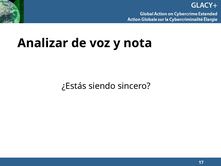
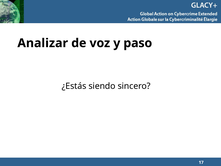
nota: nota -> paso (138, 43)
